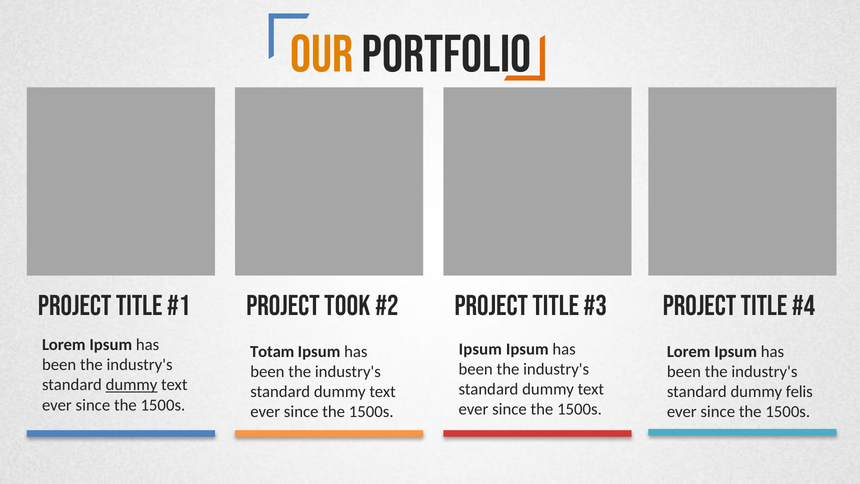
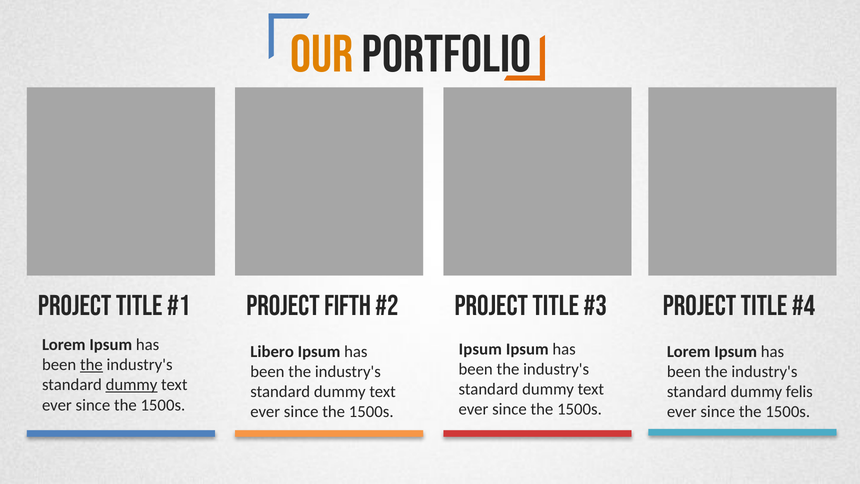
Took: Took -> Fifth (348, 306)
Totam: Totam -> Libero (272, 351)
the underline: none -> present (91, 365)
